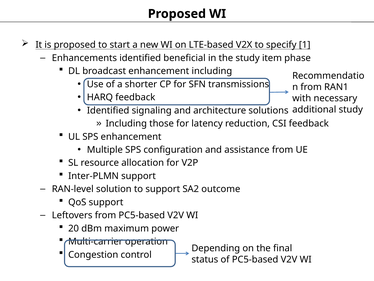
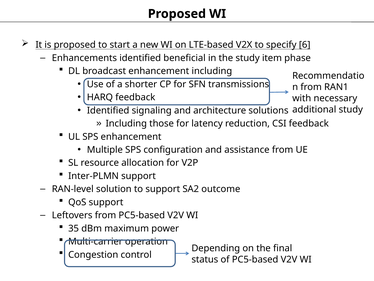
1: 1 -> 6 (305, 45)
20: 20 -> 35 (74, 228)
